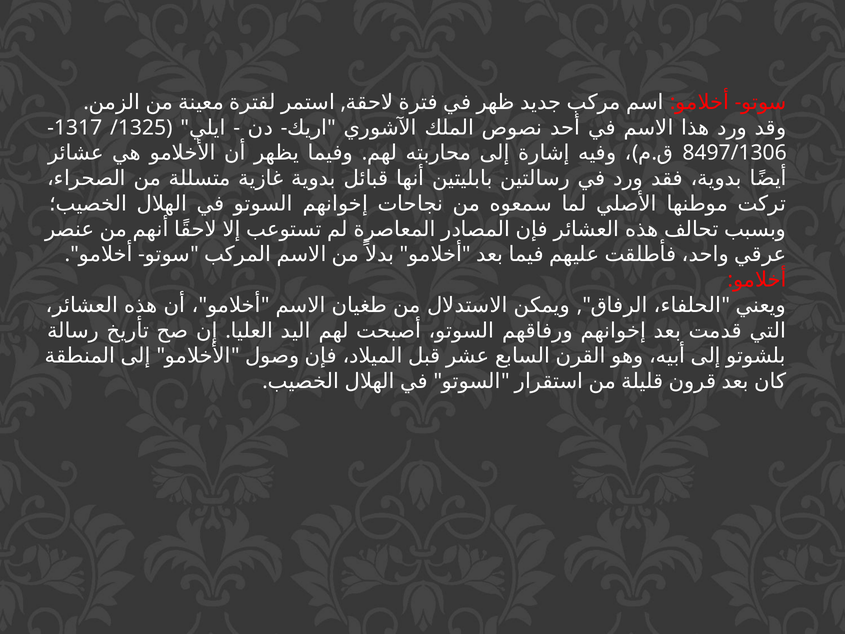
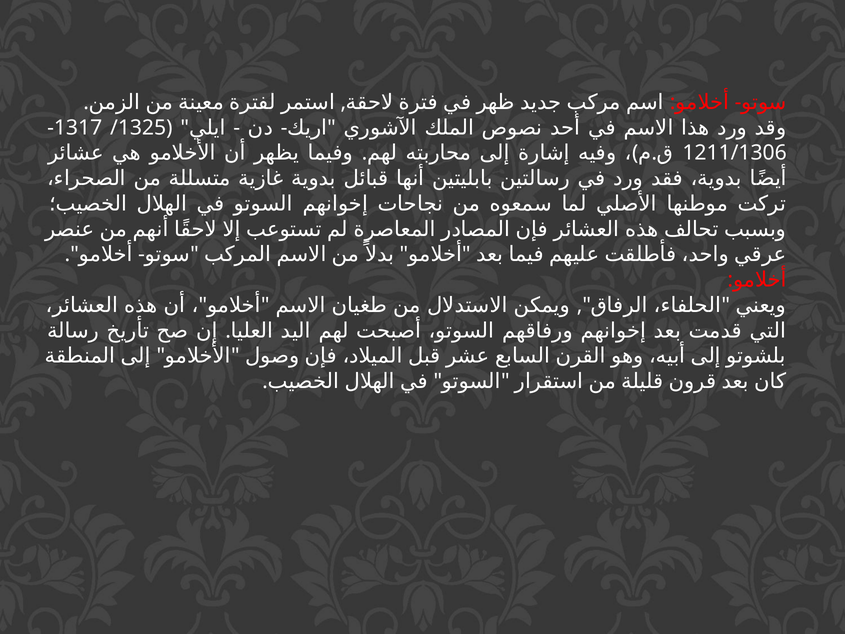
8497/1306: 8497/1306 -> 1211/1306 (735, 153)
